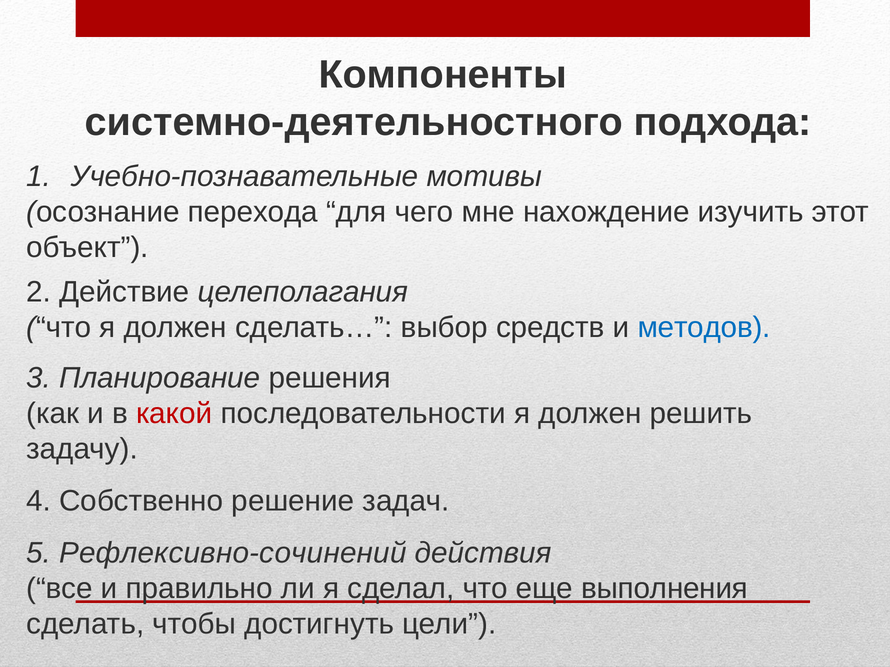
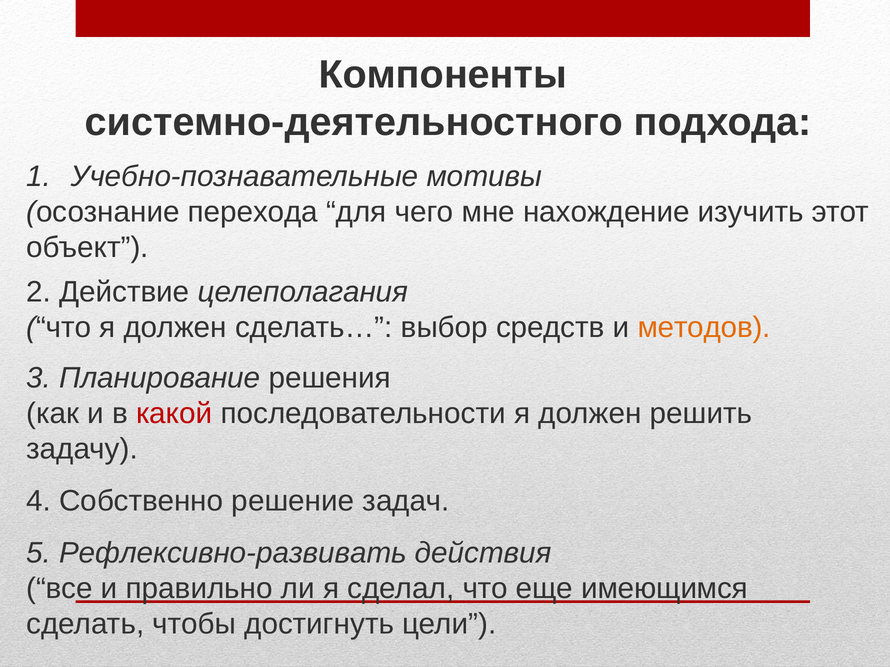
методов colour: blue -> orange (704, 328)
Рефлексивно-сочинений: Рефлексивно-сочинений -> Рефлексивно-развивать (233, 553)
выполнения: выполнения -> имеющимся (665, 589)
